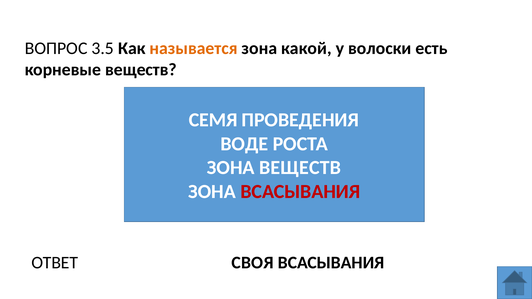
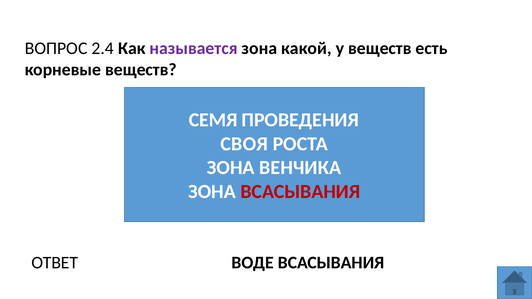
3.5: 3.5 -> 2.4 (103, 48)
называется colour: orange -> purple (194, 48)
у волоски: волоски -> веществ (380, 48)
ВОДЕ: ВОДЕ -> СВОЯ (244, 144)
ЗОНА ВЕЩЕСТВ: ВЕЩЕСТВ -> ВЕНЧИКА (300, 168)
СВОЯ: СВОЯ -> ВОДЕ (253, 263)
